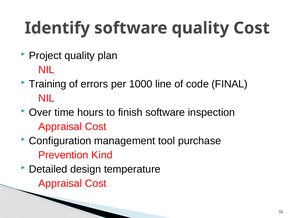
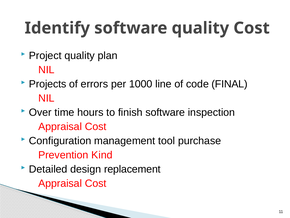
Training: Training -> Projects (48, 84)
temperature: temperature -> replacement (132, 169)
